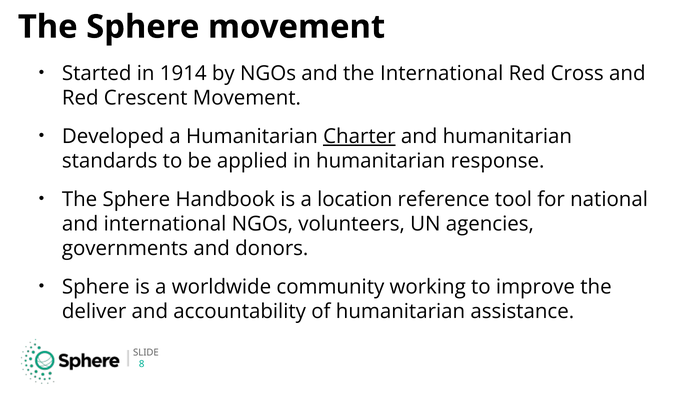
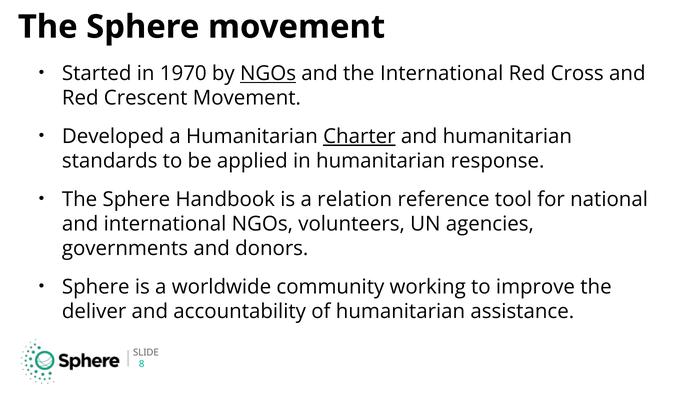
1914: 1914 -> 1970 (183, 74)
NGOs underline: none -> present (268, 74)
location: location -> relation (355, 199)
